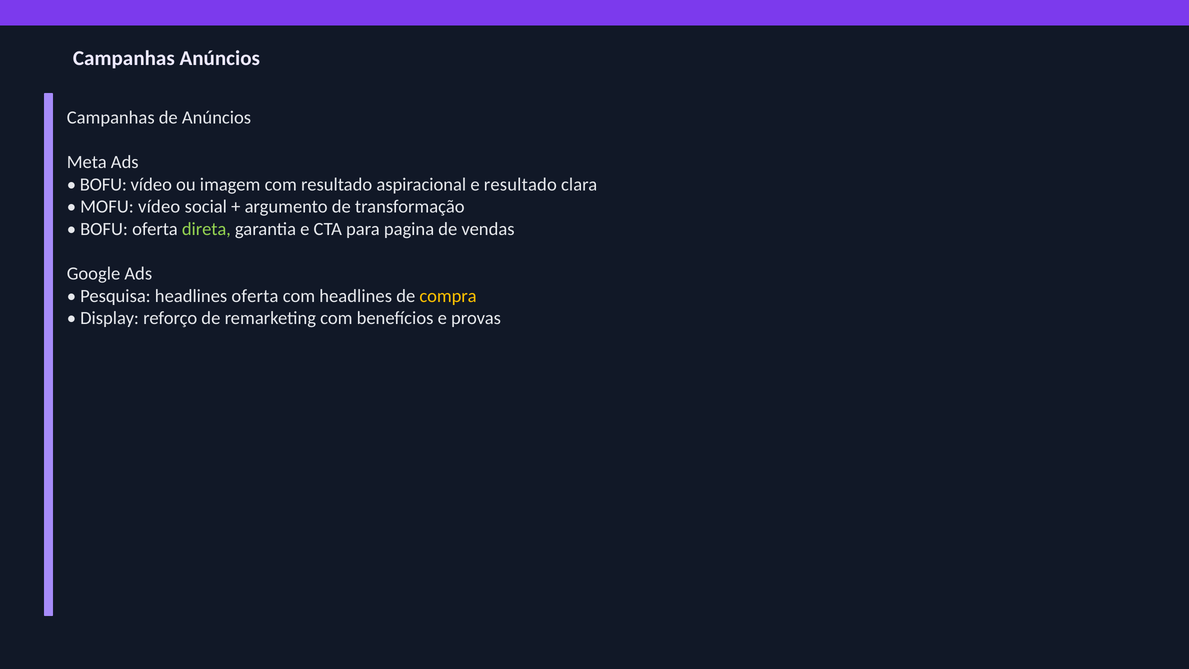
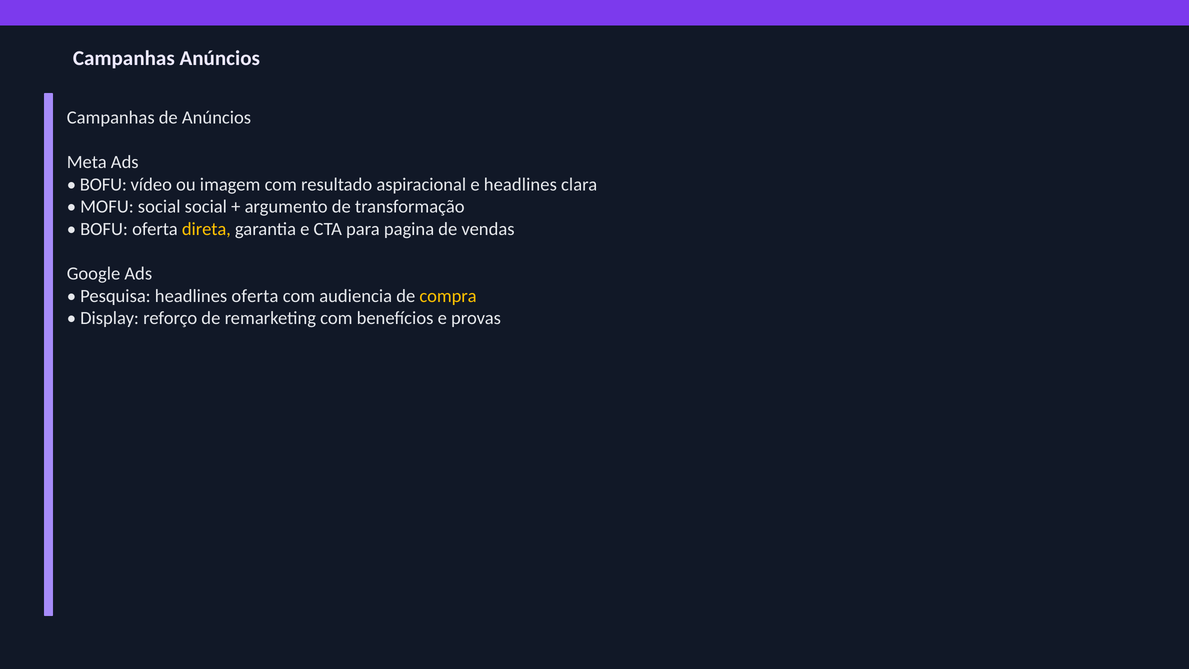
e resultado: resultado -> headlines (520, 185)
MOFU vídeo: vídeo -> social (159, 207)
direta colour: light green -> yellow (206, 229)
com headlines: headlines -> audiencia (356, 296)
